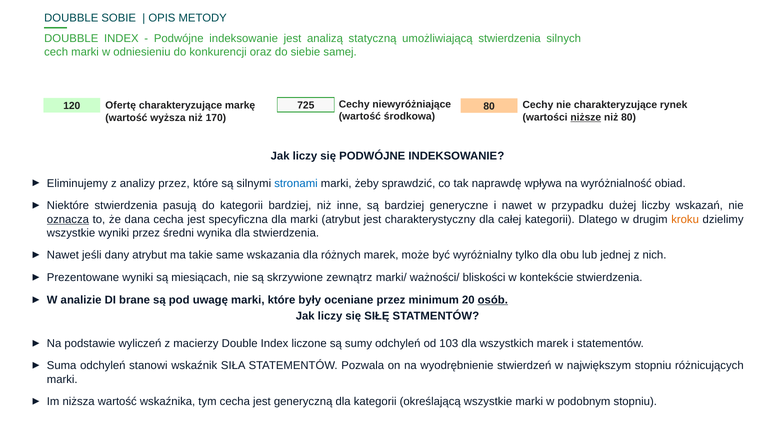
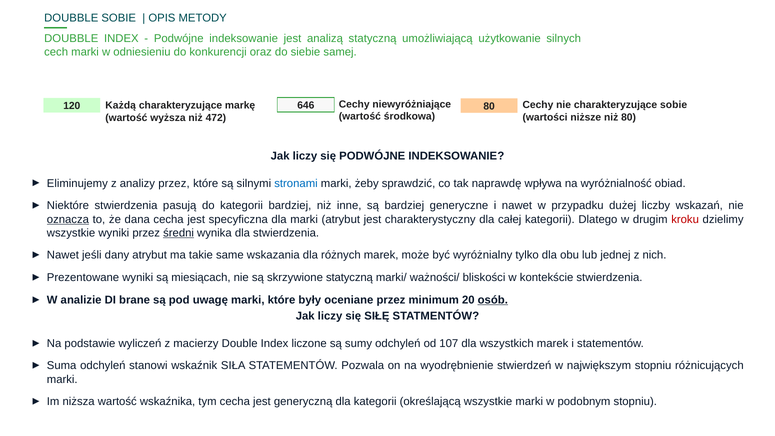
umożliwiającą stwierdzenia: stwierdzenia -> użytkowanie (510, 38)
charakteryzujące rynek: rynek -> sobie (674, 105)
Ofertę: Ofertę -> Każdą (121, 105)
725: 725 -> 646 (306, 105)
niższe underline: present -> none (586, 117)
170: 170 -> 472 (216, 118)
kroku colour: orange -> red (685, 219)
średni underline: none -> present (179, 233)
skrzywione zewnątrz: zewnątrz -> statyczną (349, 278)
103: 103 -> 107 (449, 343)
